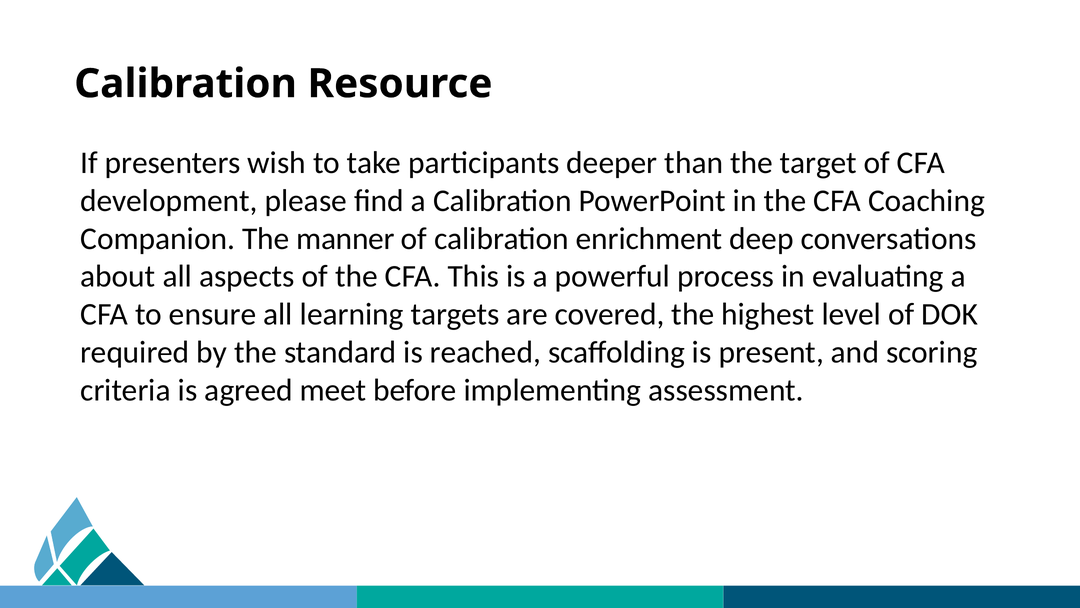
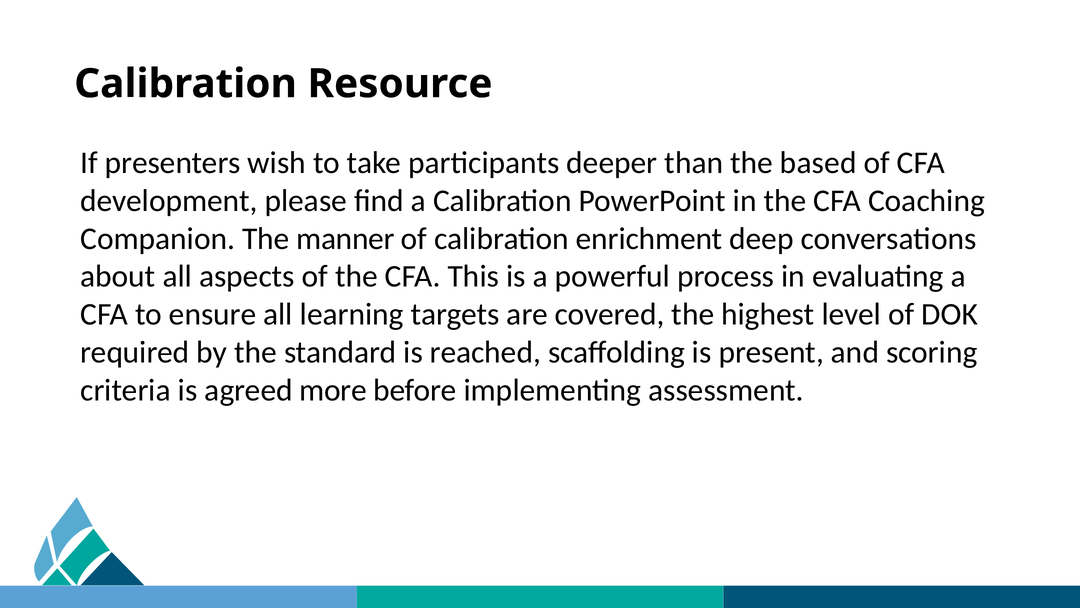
target: target -> based (818, 163)
meet: meet -> more (333, 390)
